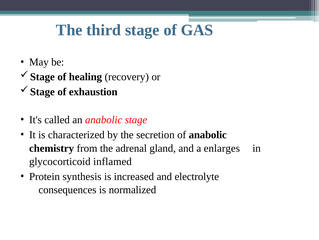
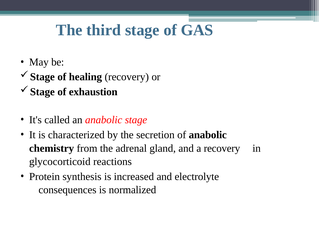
a enlarges: enlarges -> recovery (222, 148)
inflamed: inflamed -> reactions (113, 161)
